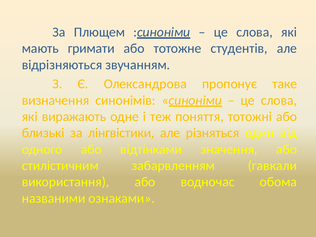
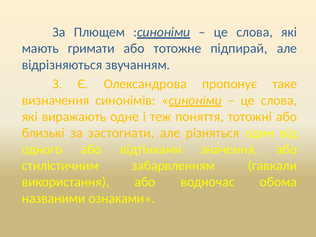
студентів: студентів -> підпирай (239, 48)
лінгвістики: лінгвістики -> застогнати (121, 133)
